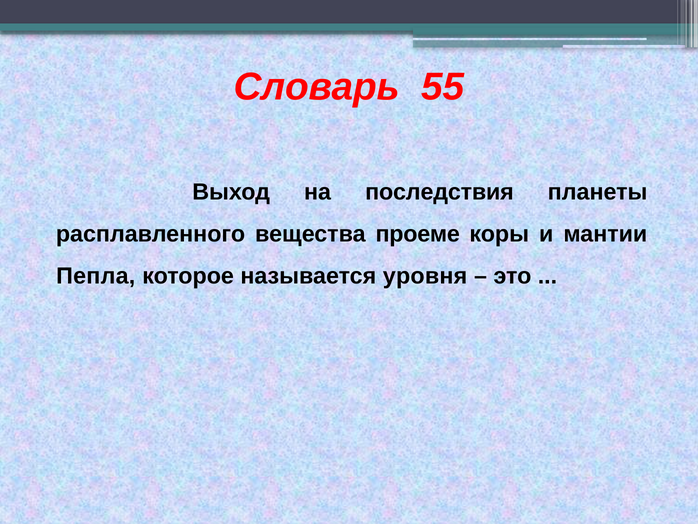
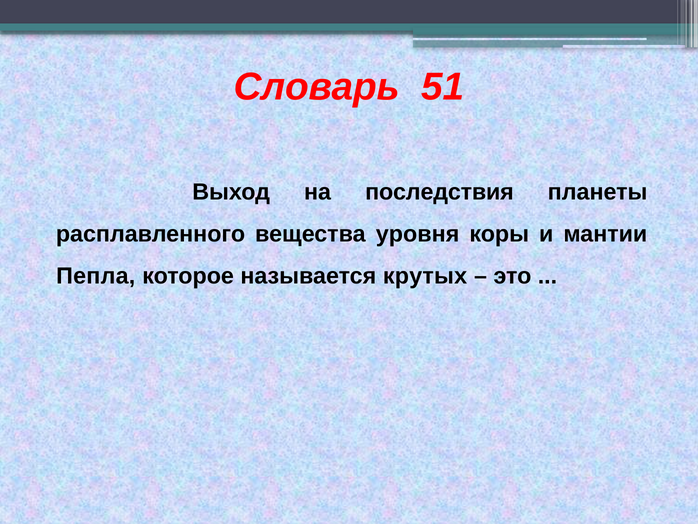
55: 55 -> 51 (443, 87)
проеме: проеме -> уровня (418, 234)
уровня: уровня -> крутых (425, 276)
